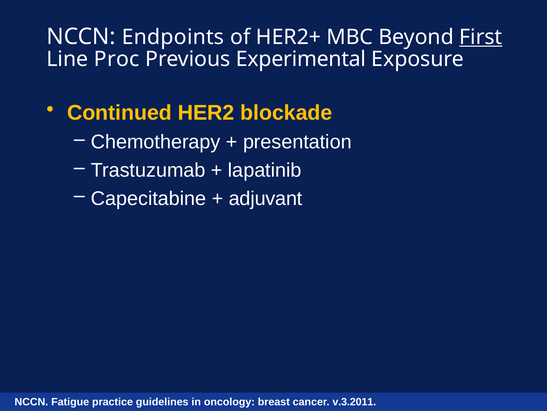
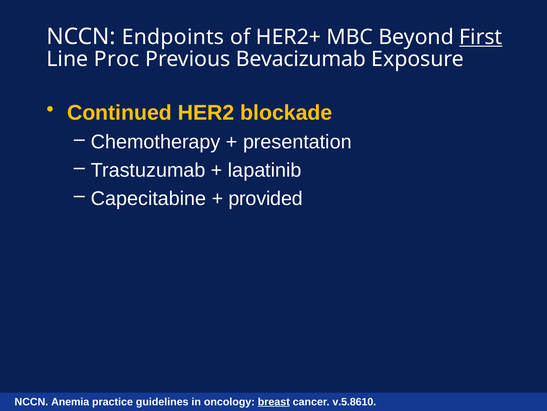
Experimental: Experimental -> Bevacizumab (301, 59)
adjuvant: adjuvant -> provided (266, 198)
Fatigue: Fatigue -> Anemia (70, 401)
breast underline: none -> present (274, 401)
v.3.2011: v.3.2011 -> v.5.8610 (354, 401)
